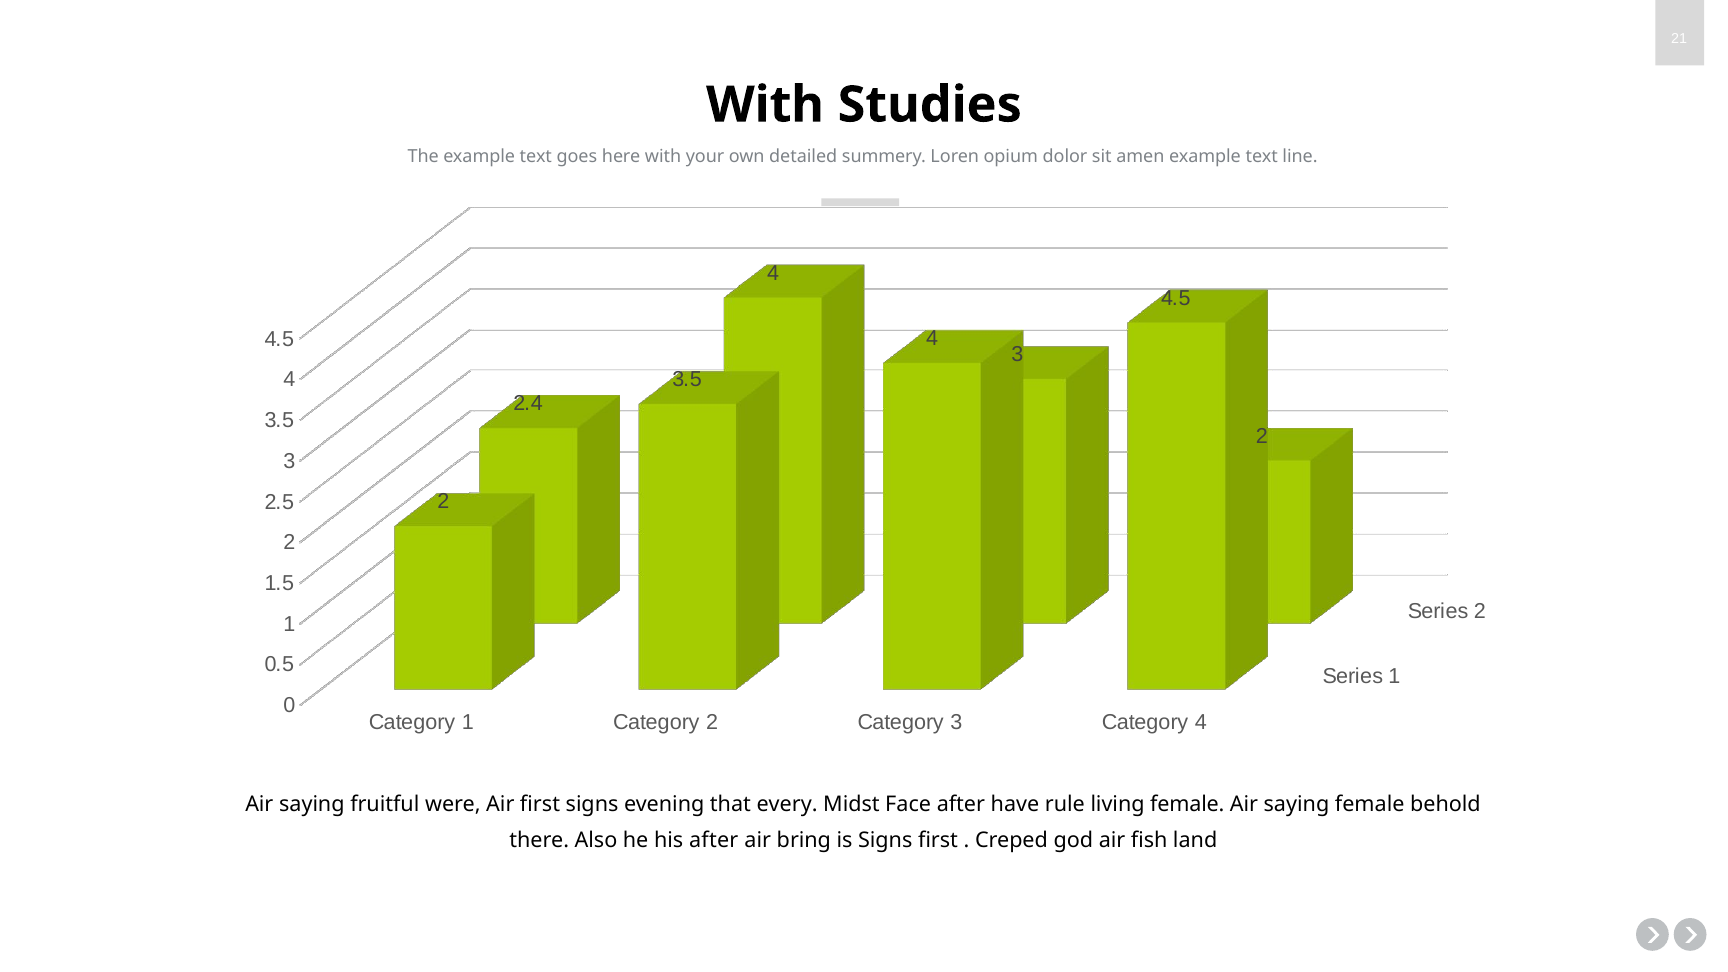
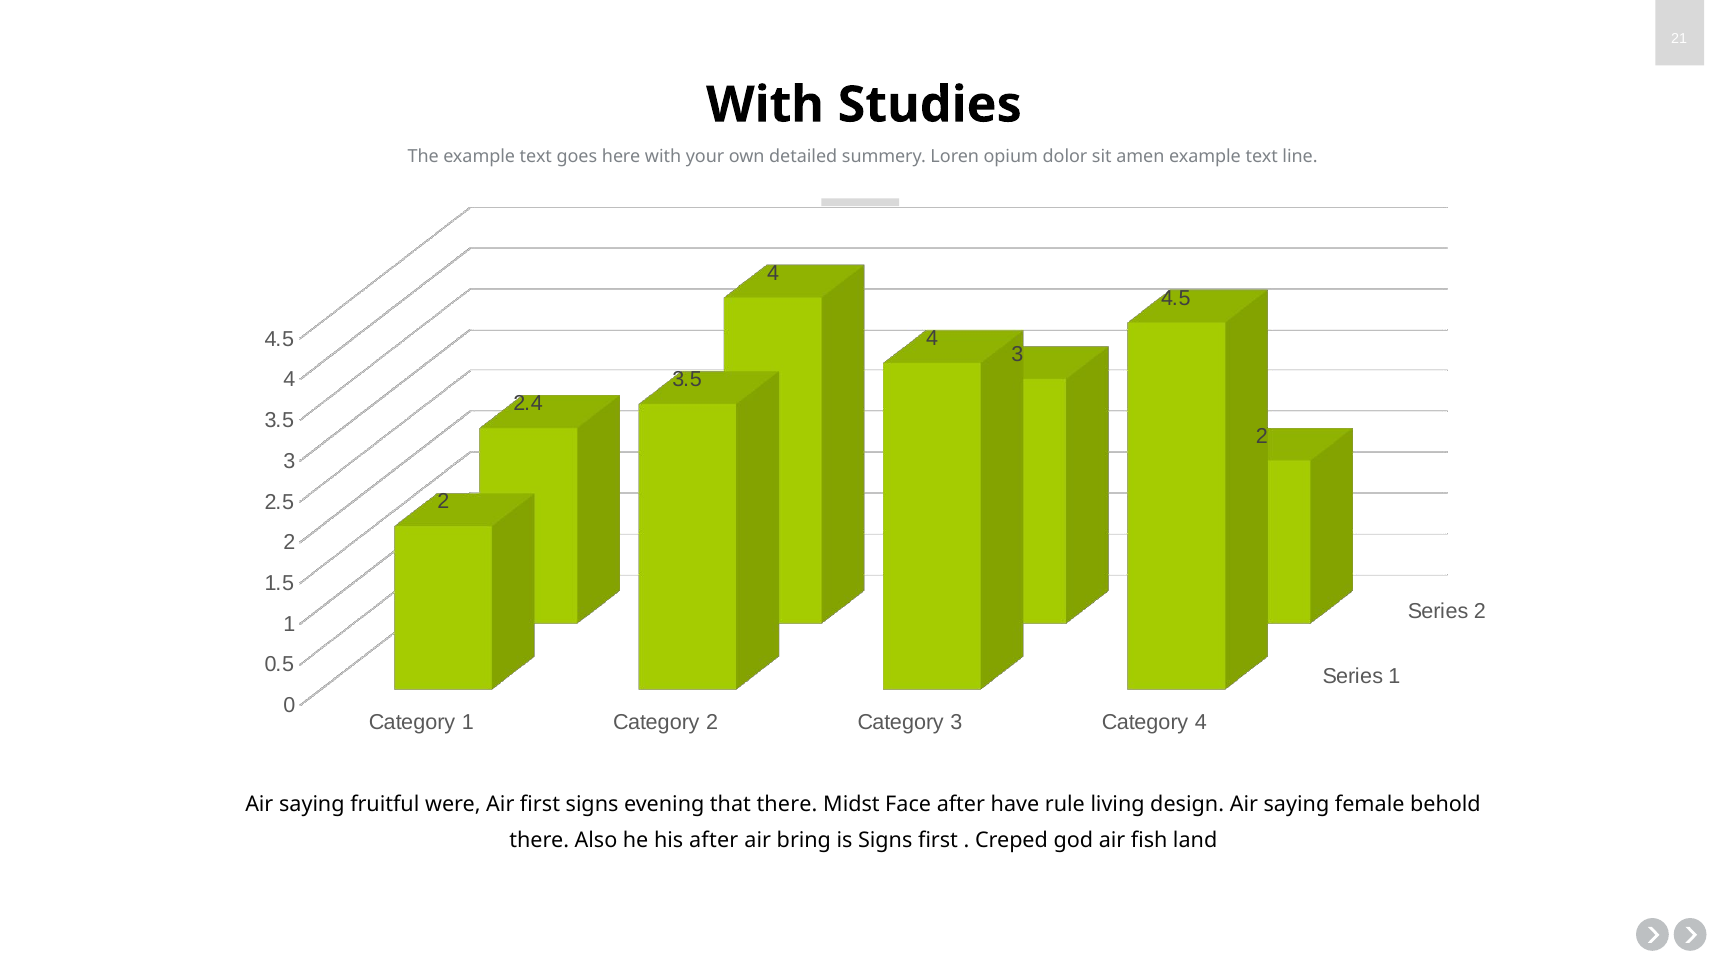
that every: every -> there (787, 804)
living female: female -> design (1187, 804)
